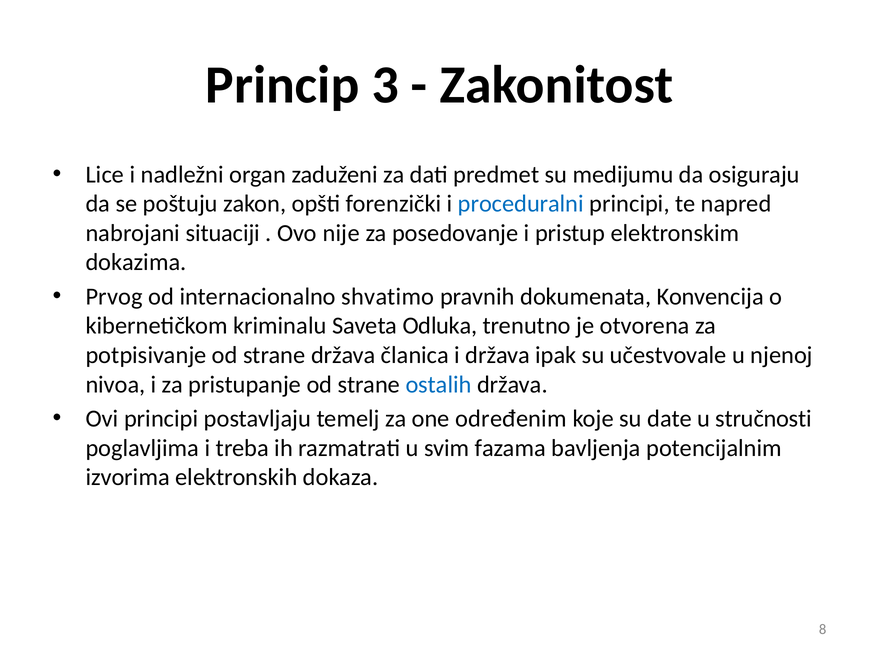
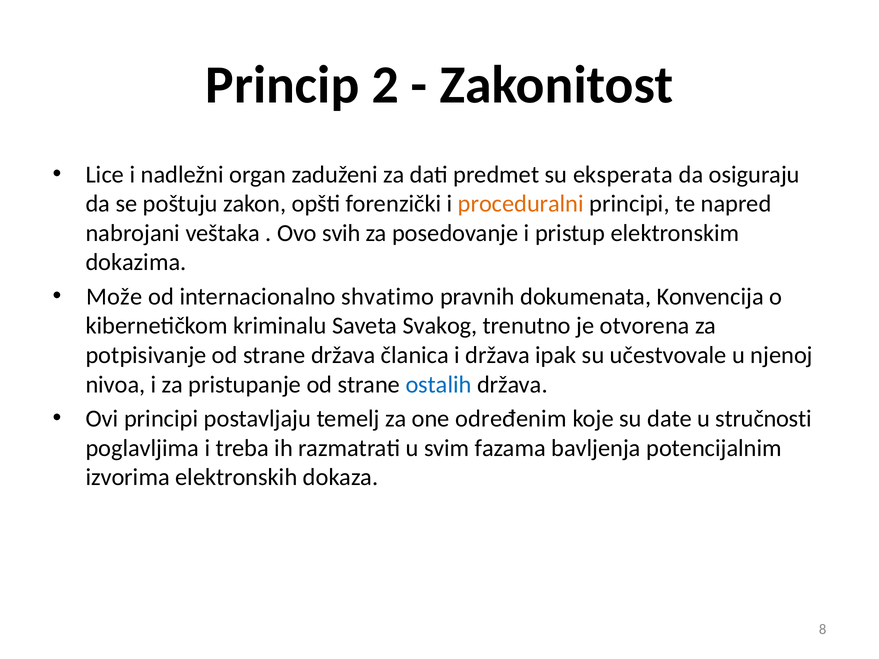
3: 3 -> 2 (385, 85)
medijumu: medijumu -> eksperata (623, 175)
proceduralni colour: blue -> orange (521, 204)
situaciji: situaciji -> veštaka (223, 233)
nije: nije -> svih (341, 233)
Prvog: Prvog -> Može (114, 297)
Odluka: Odluka -> Svakog (440, 326)
